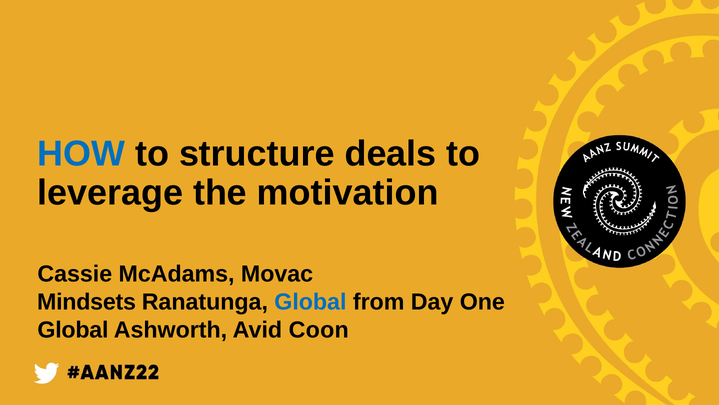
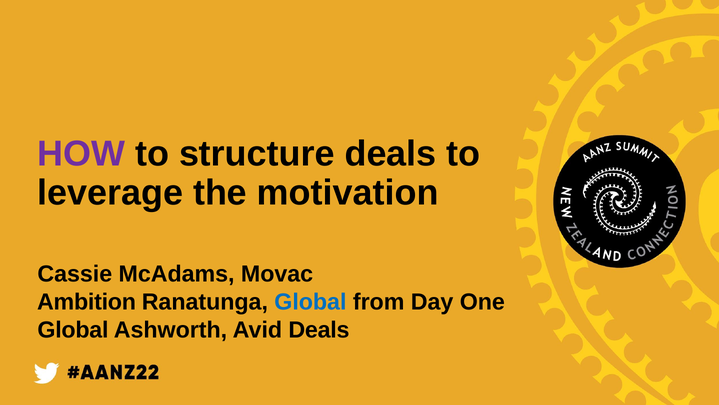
HOW colour: blue -> purple (81, 154)
Mindsets: Mindsets -> Ambition (87, 302)
Avid Coon: Coon -> Deals (319, 330)
